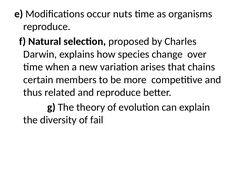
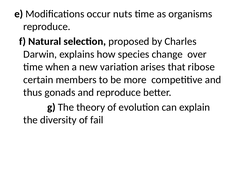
chains: chains -> ribose (201, 67)
related: related -> gonads (60, 93)
